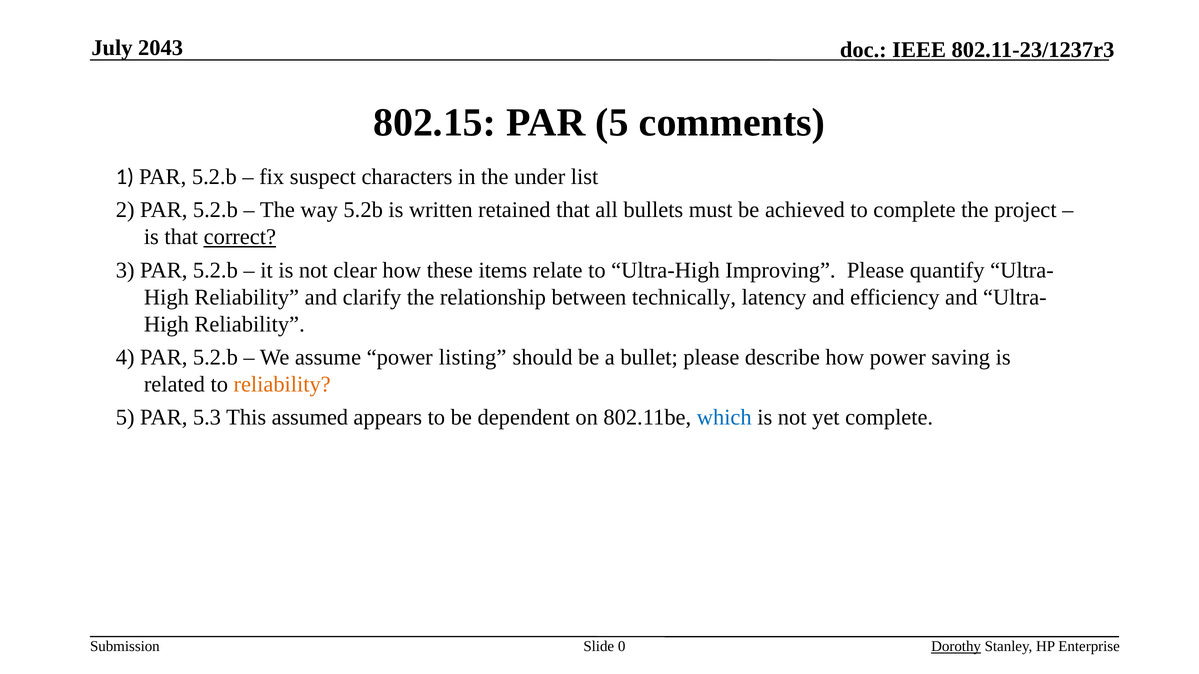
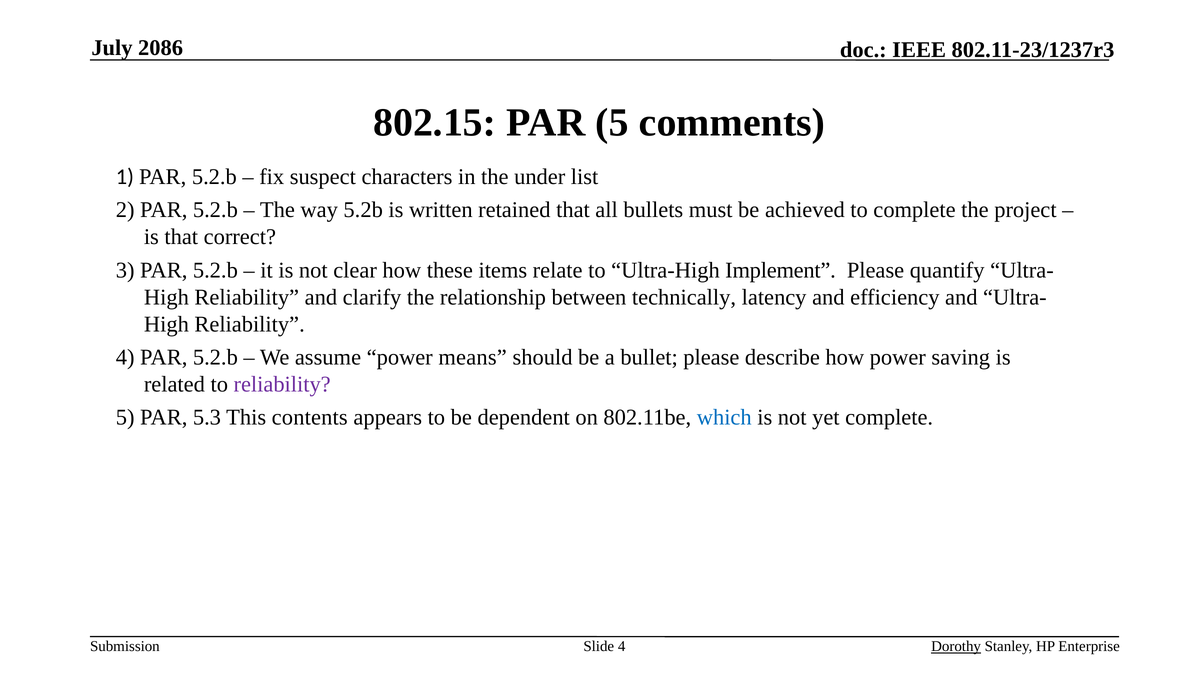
2043: 2043 -> 2086 (161, 48)
correct underline: present -> none (240, 237)
Improving: Improving -> Implement (781, 270)
listing: listing -> means (473, 358)
reliability colour: orange -> purple (282, 384)
assumed: assumed -> contents (310, 418)
Slide 0: 0 -> 4 (622, 647)
